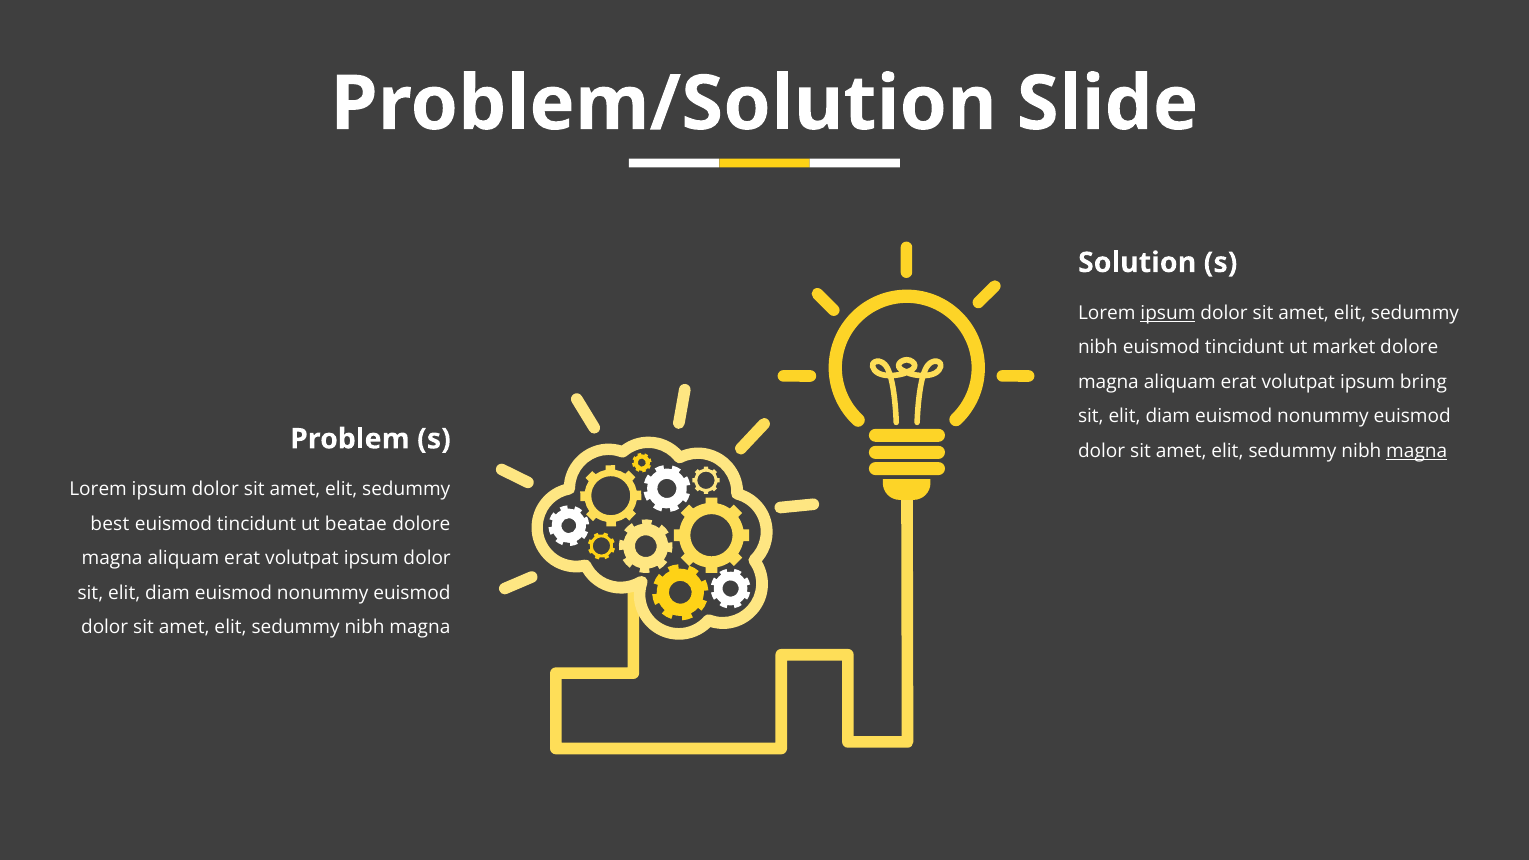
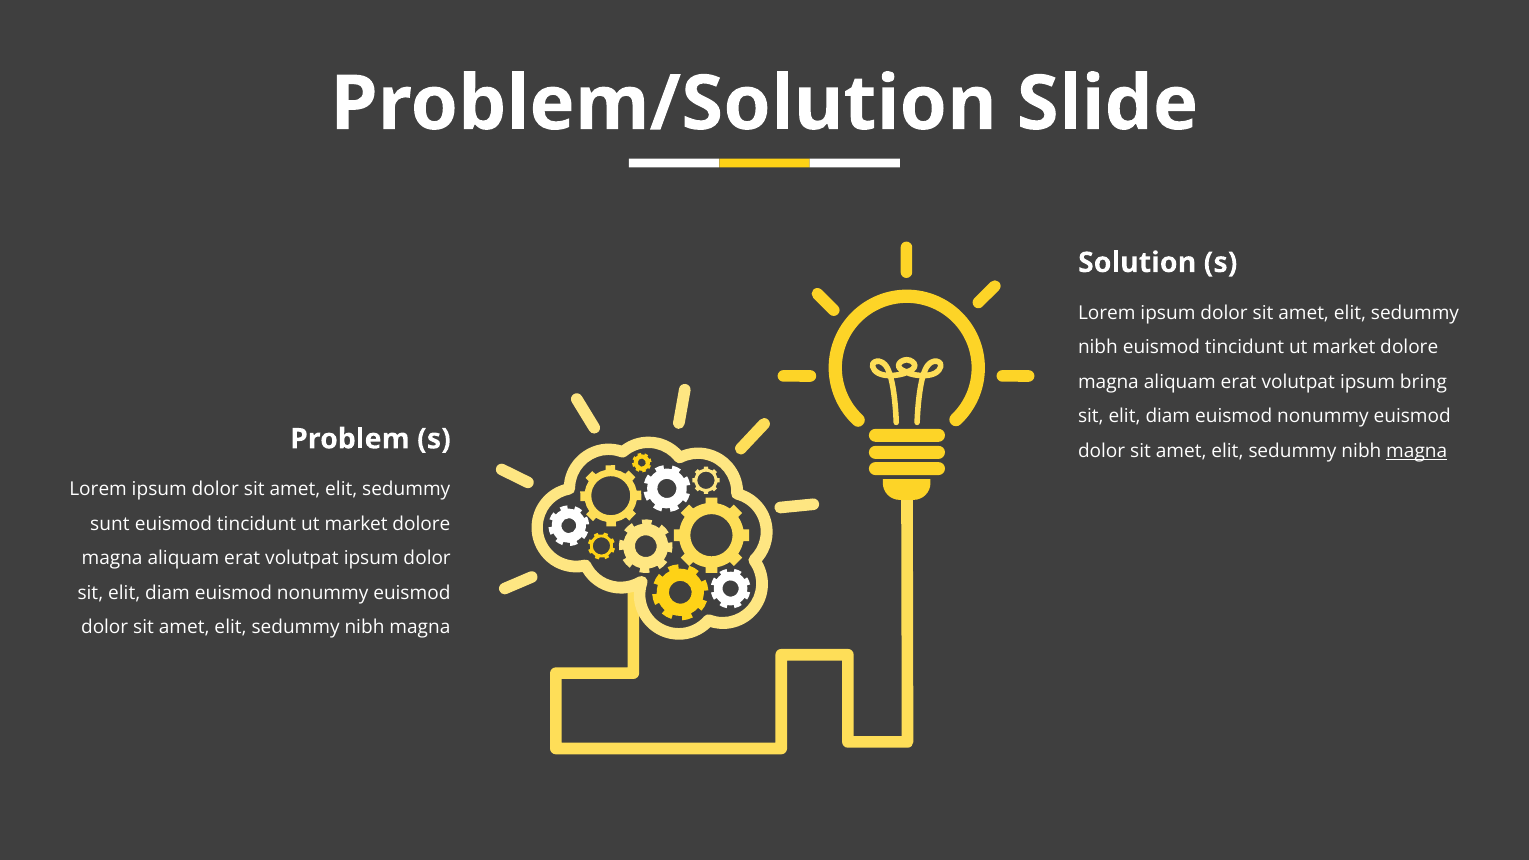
ipsum underline: present -> none (1168, 313)
best: best -> sunt (110, 524)
beatae: beatae -> market (356, 524)
